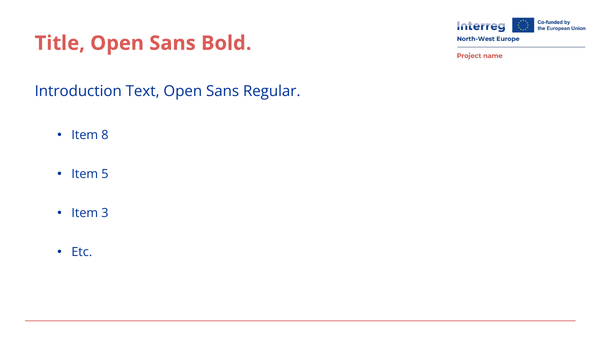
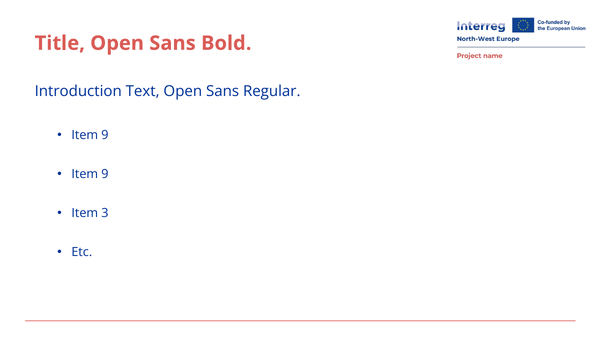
8: 8 -> 9 (105, 135)
5: 5 -> 9 (105, 174)
